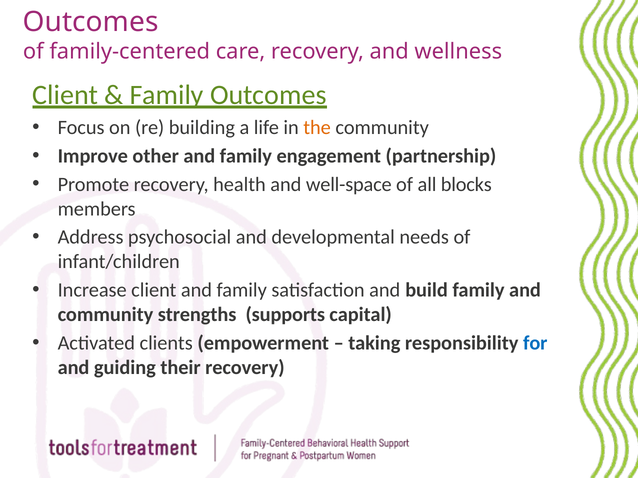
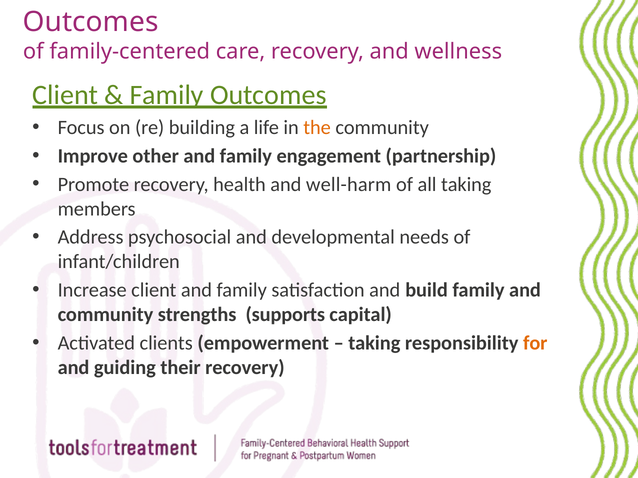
well-space: well-space -> well-harm (349, 185)
all blocks: blocks -> taking (466, 185)
for colour: blue -> orange (535, 343)
